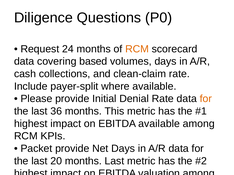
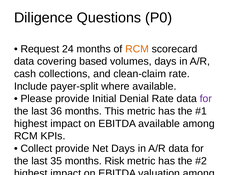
for colour: orange -> purple (206, 99)
Packet: Packet -> Collect (36, 149)
20: 20 -> 35 (56, 161)
months Last: Last -> Risk (114, 161)
